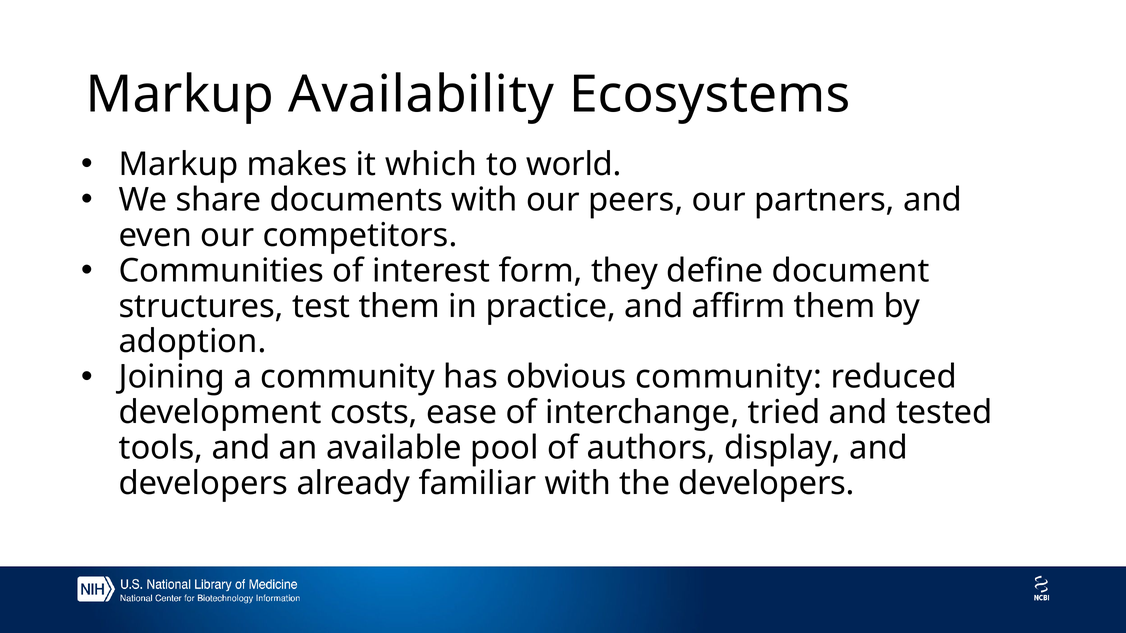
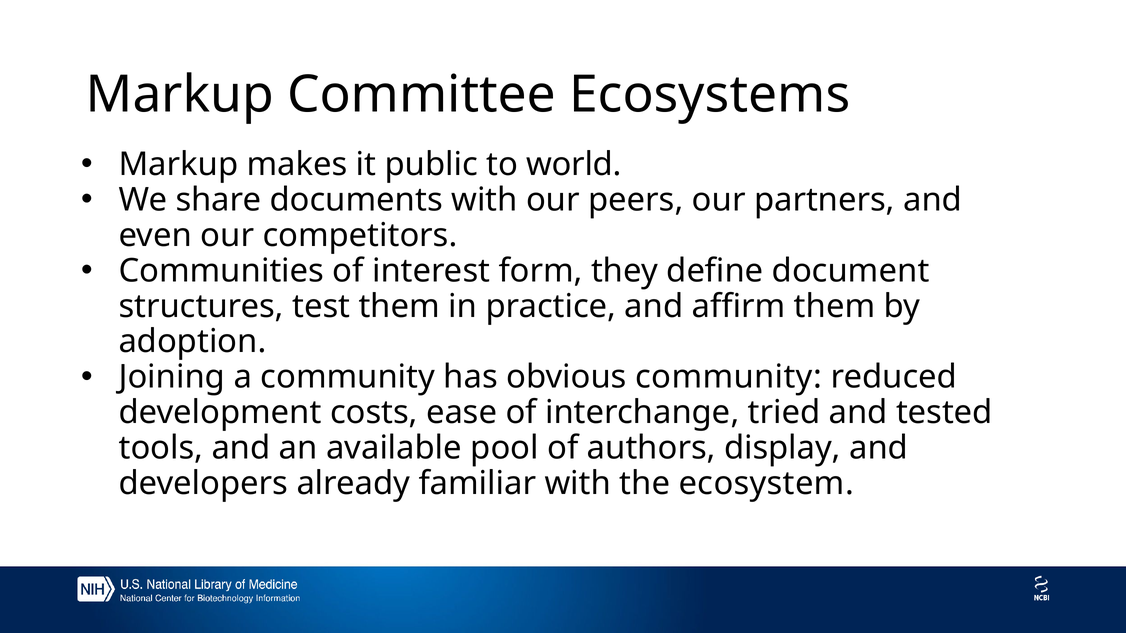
Availability: Availability -> Committee (422, 95)
which: which -> public (431, 164)
the developers: developers -> ecosystem (766, 484)
